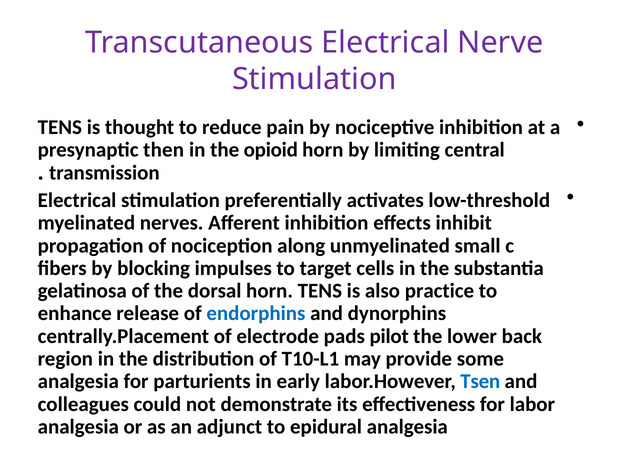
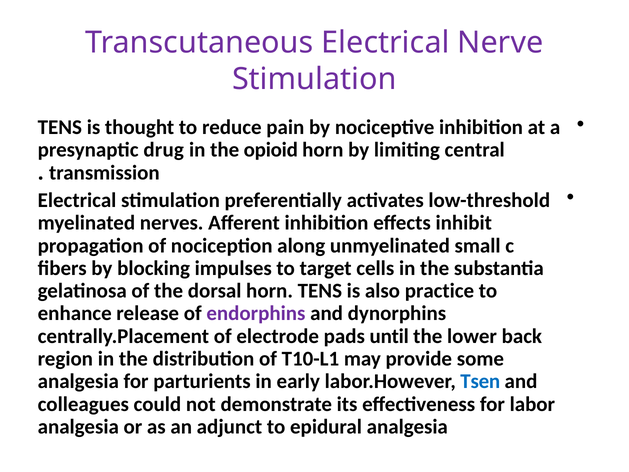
then: then -> drug (164, 150)
endorphins colour: blue -> purple (256, 313)
pilot: pilot -> until (389, 336)
